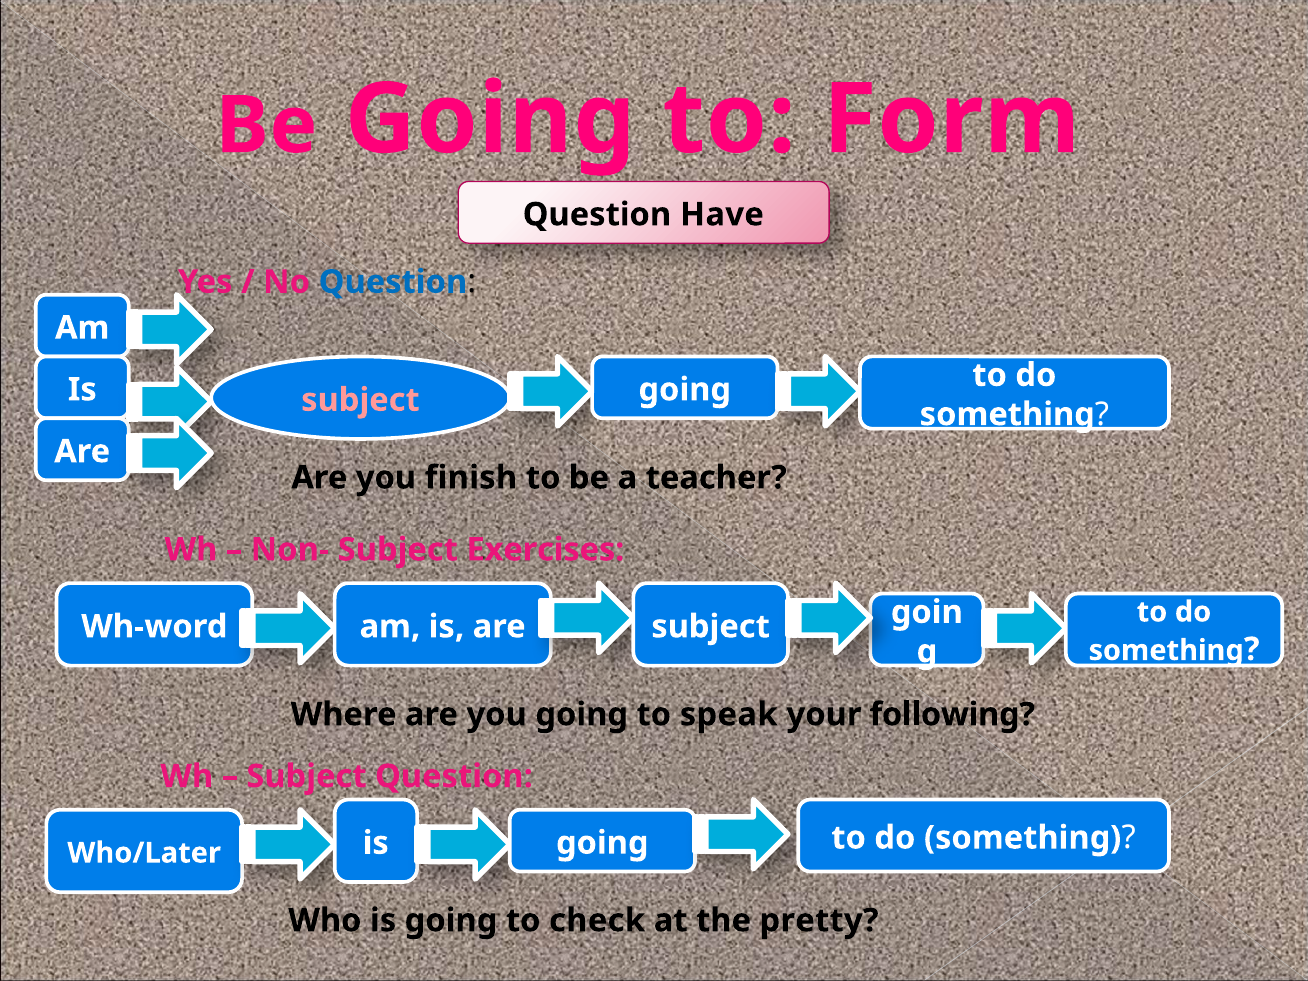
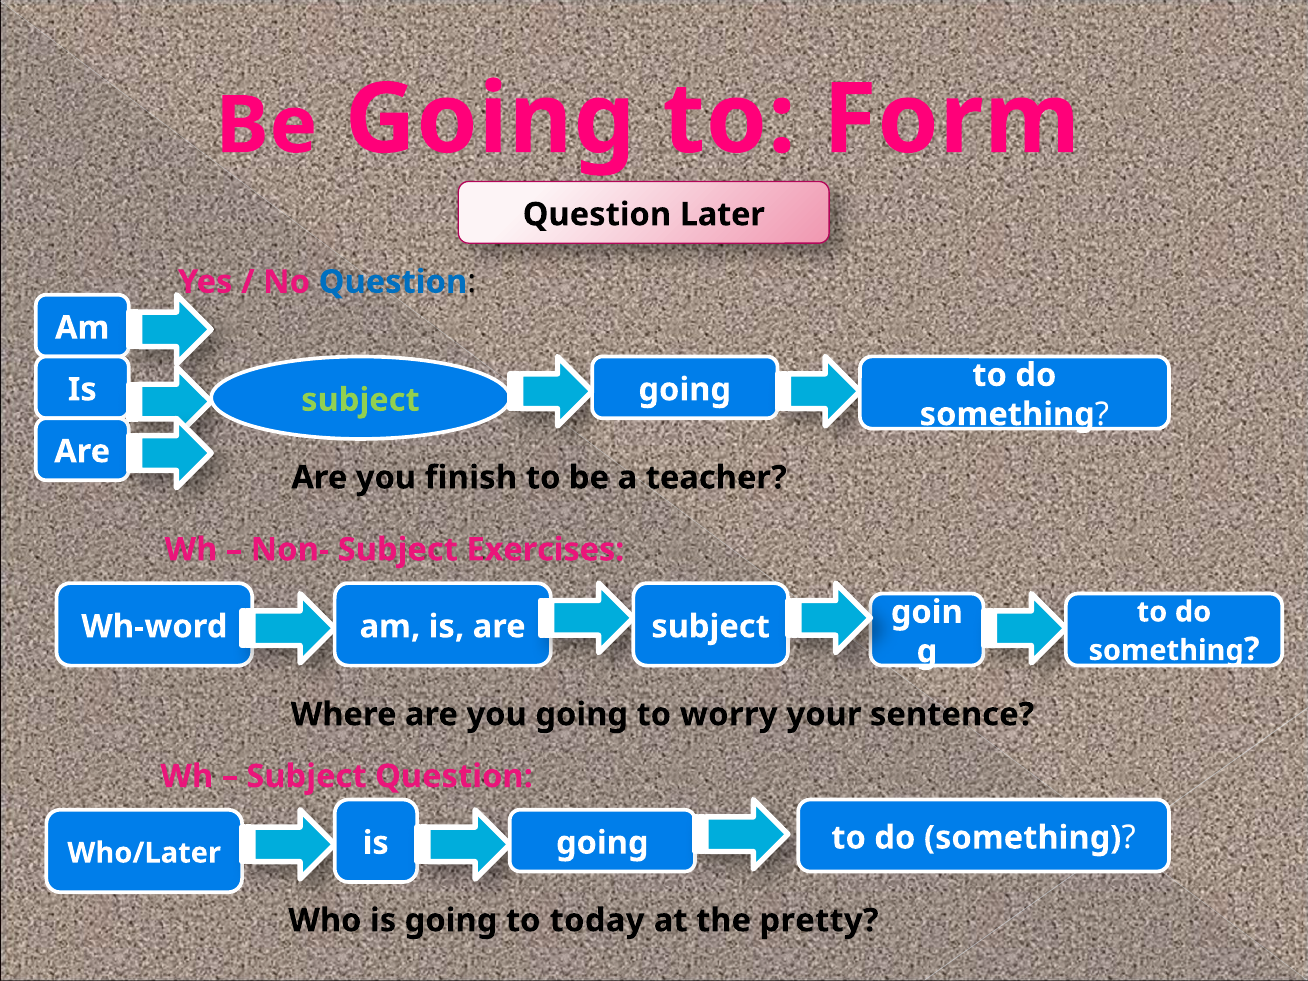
Have: Have -> Later (722, 215)
subject colour: pink -> light green (360, 400)
speak: speak -> worry (729, 715)
following: following -> sentence (952, 715)
check: check -> today (597, 921)
